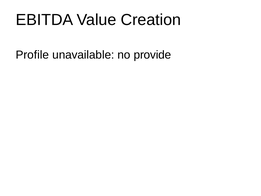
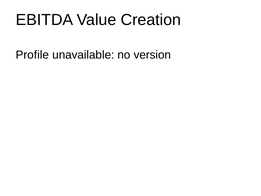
provide: provide -> version (152, 55)
